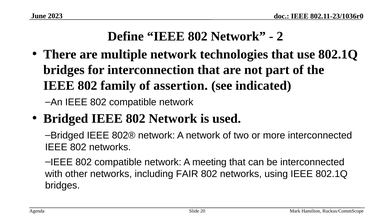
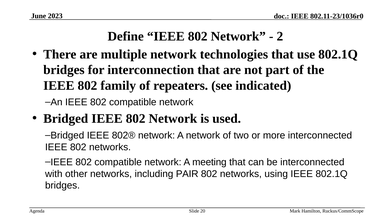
assertion: assertion -> repeaters (181, 85)
FAIR: FAIR -> PAIR (187, 174)
